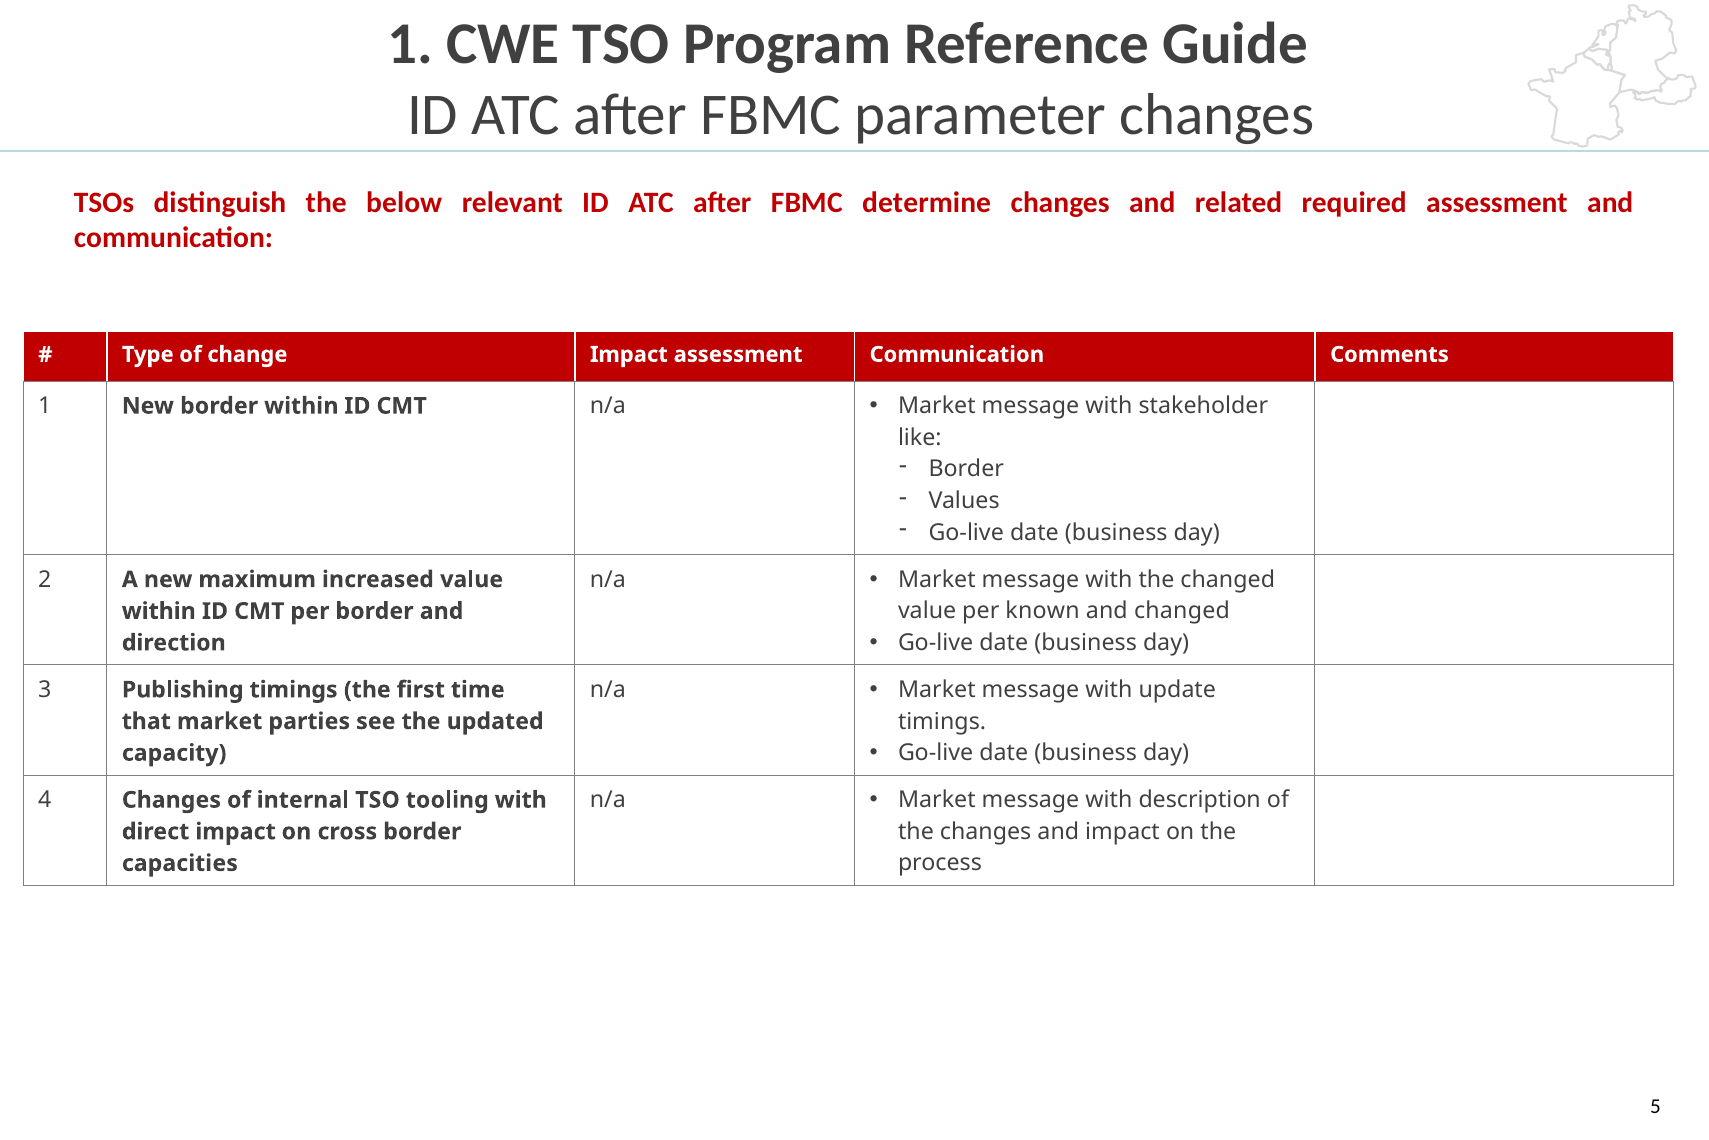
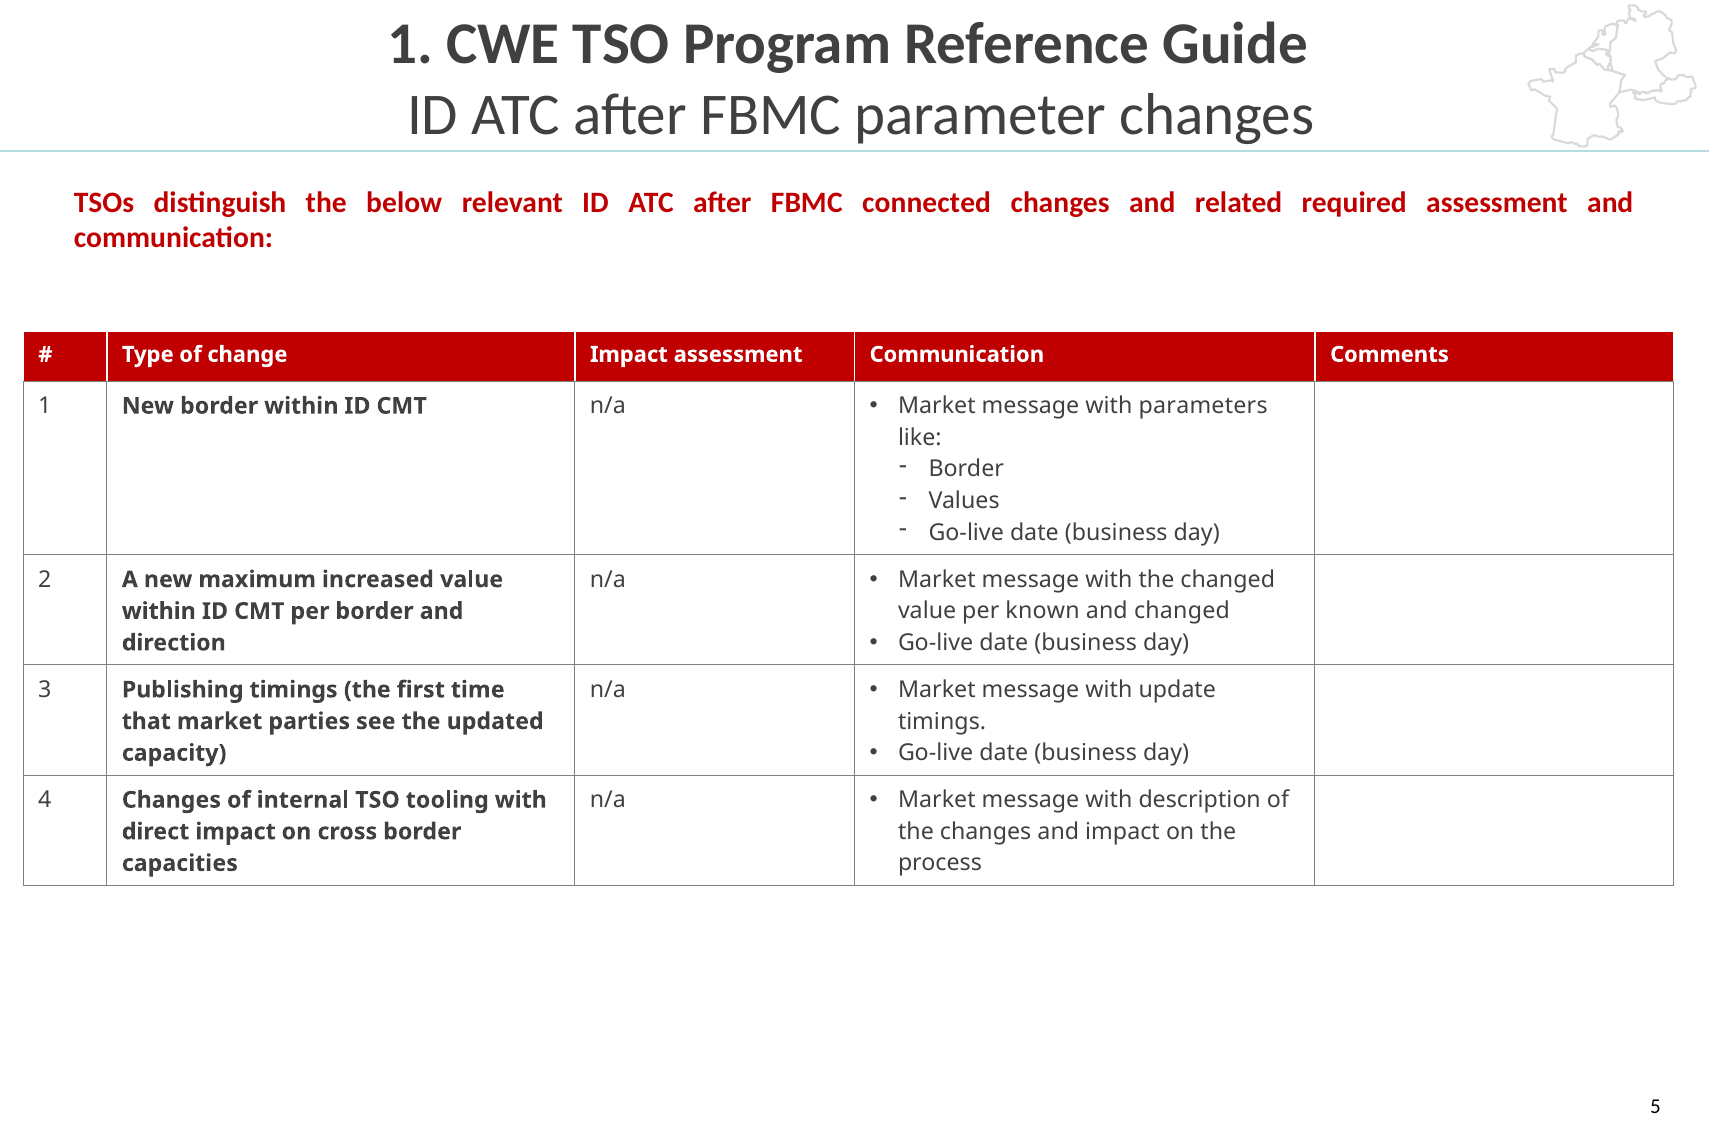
determine: determine -> connected (927, 202)
stakeholder: stakeholder -> parameters (1203, 406)
